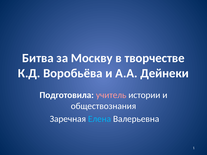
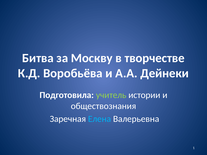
учитель colour: pink -> light green (111, 95)
